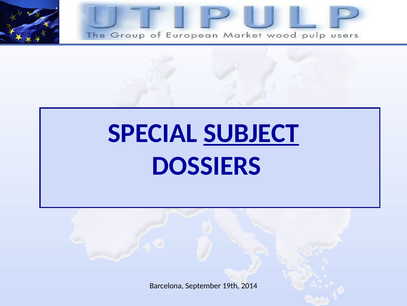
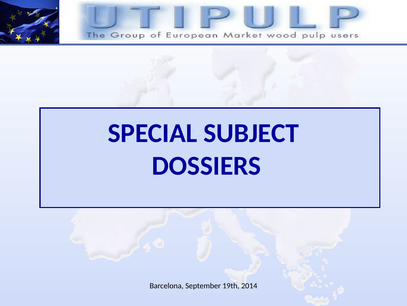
SUBJECT underline: present -> none (251, 133)
